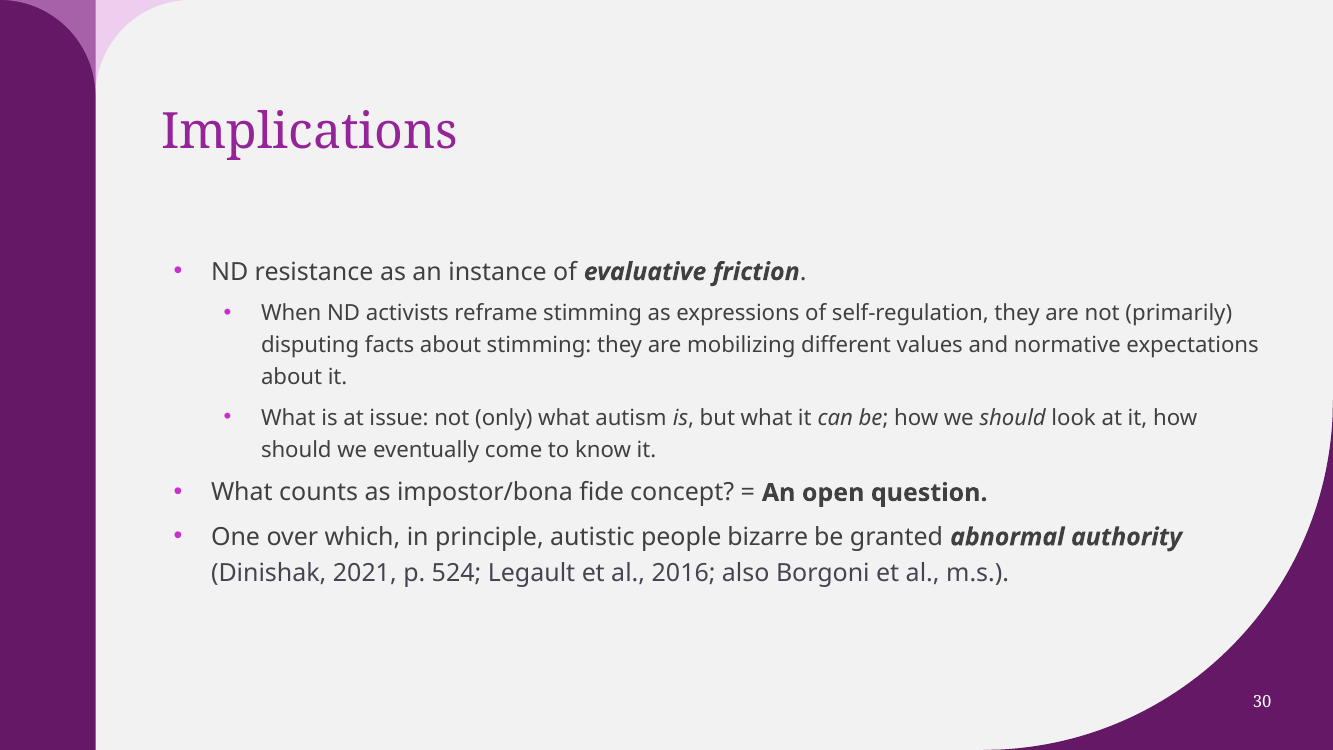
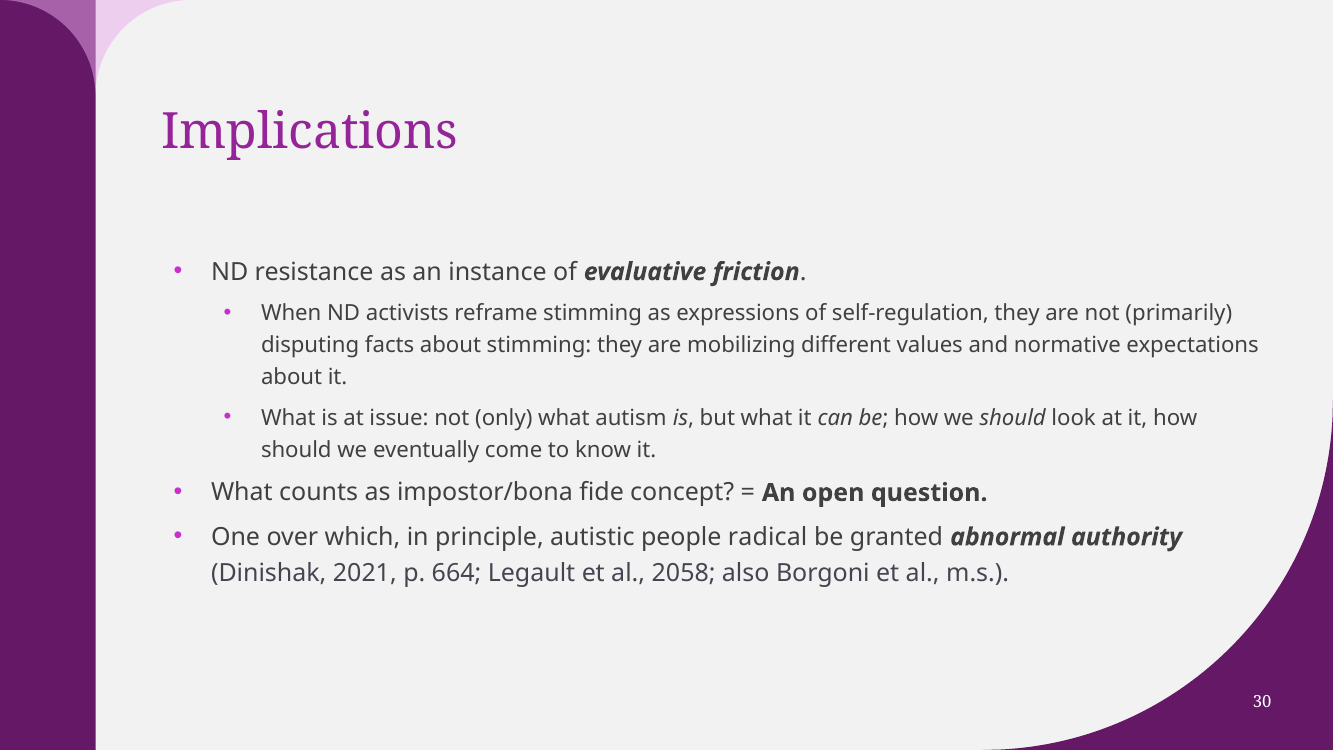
bizarre: bizarre -> radical (768, 537)
524: 524 -> 664 (456, 573)
2016: 2016 -> 2058 (684, 573)
